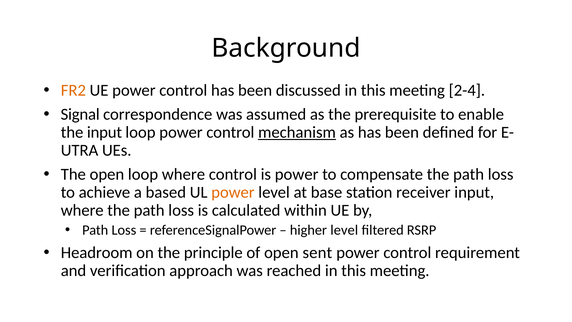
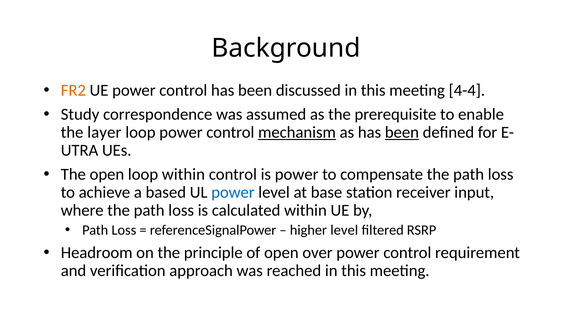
2-4: 2-4 -> 4-4 (467, 90)
Signal: Signal -> Study (80, 114)
the input: input -> layer (104, 132)
been underline: none -> present (402, 132)
loop where: where -> within (183, 174)
power colour: orange -> blue (233, 192)
sent: sent -> over (317, 253)
